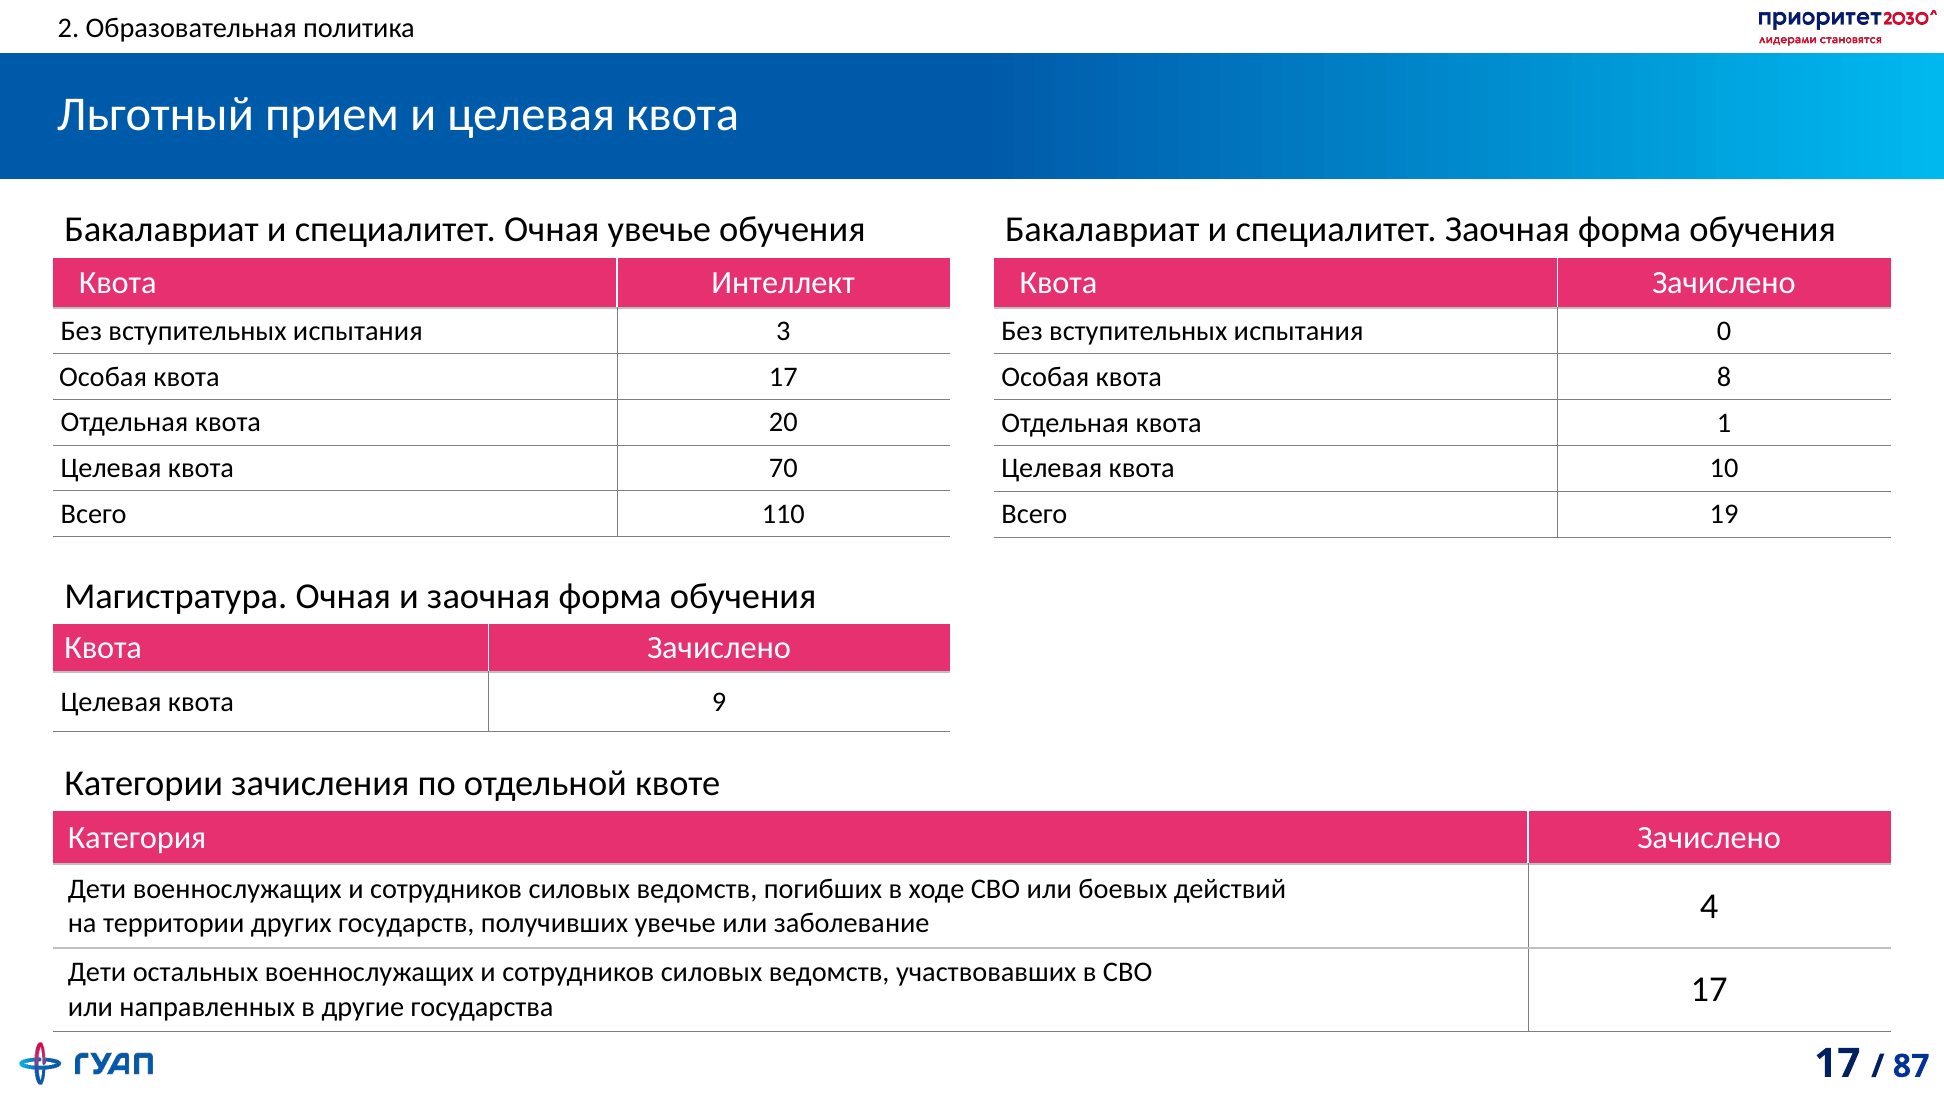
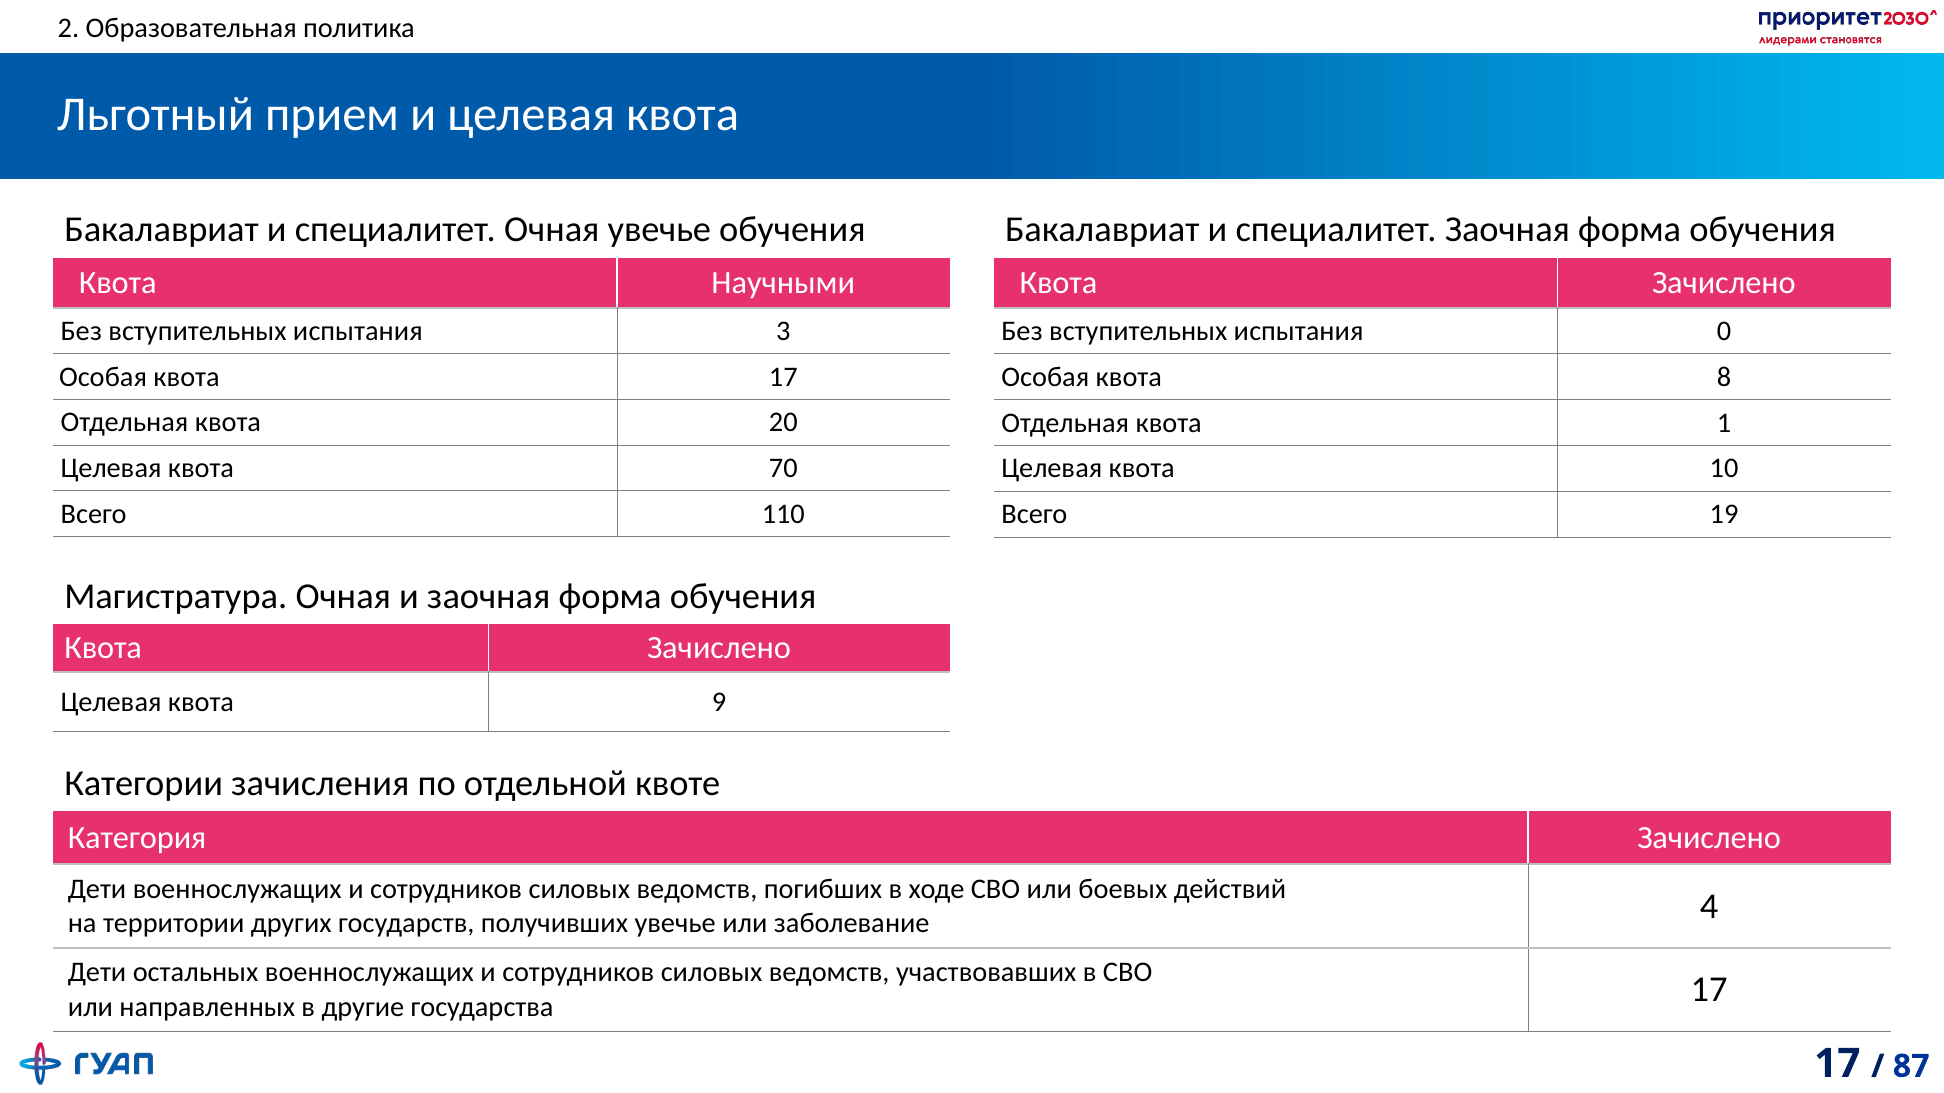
Интеллект: Интеллект -> Научными (783, 283)
